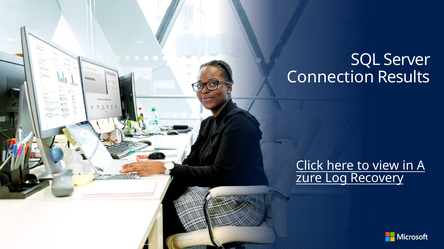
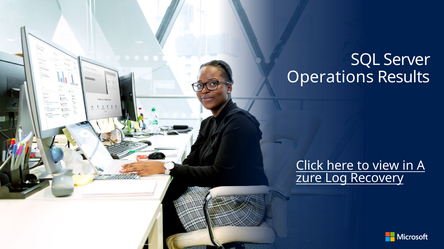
Connection: Connection -> Operations (330, 77)
